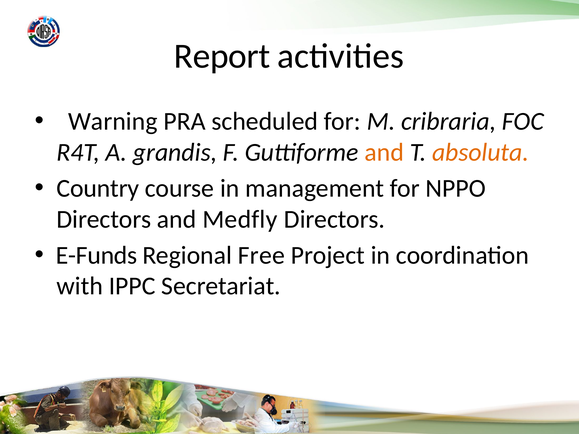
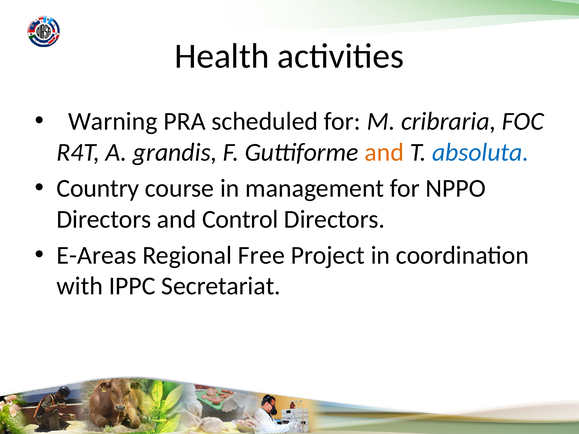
Report: Report -> Health (222, 56)
absoluta colour: orange -> blue (480, 152)
Medfly: Medfly -> Control (240, 219)
E-Funds: E-Funds -> E-Areas (96, 255)
